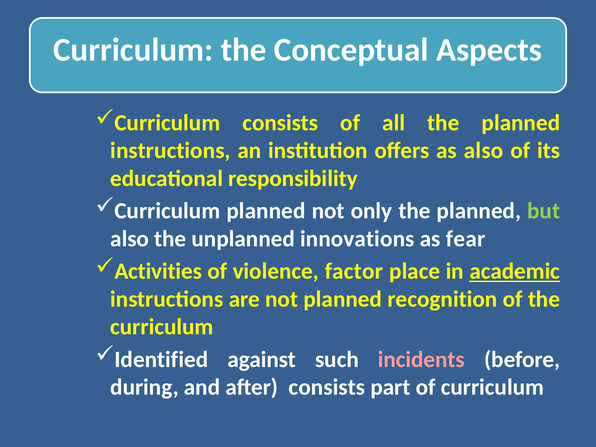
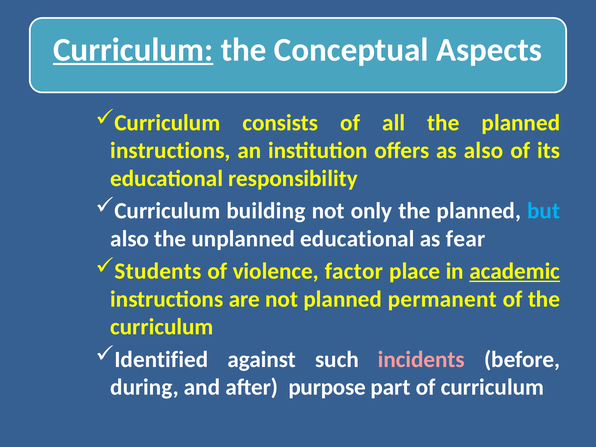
Curriculum underline: none -> present (133, 50)
Curriculum planned: planned -> building (266, 211)
but colour: light green -> light blue (544, 211)
unplanned innovations: innovations -> educational (357, 239)
Activities: Activities -> Students (158, 271)
recognition: recognition -> permanent (442, 299)
after consists: consists -> purpose (327, 387)
